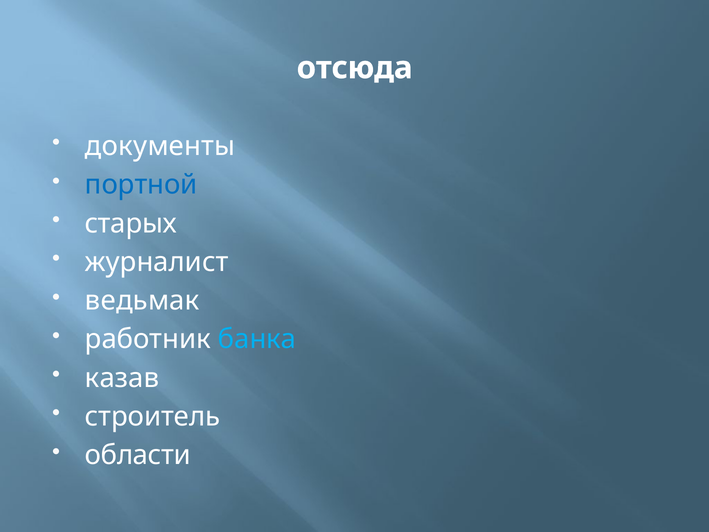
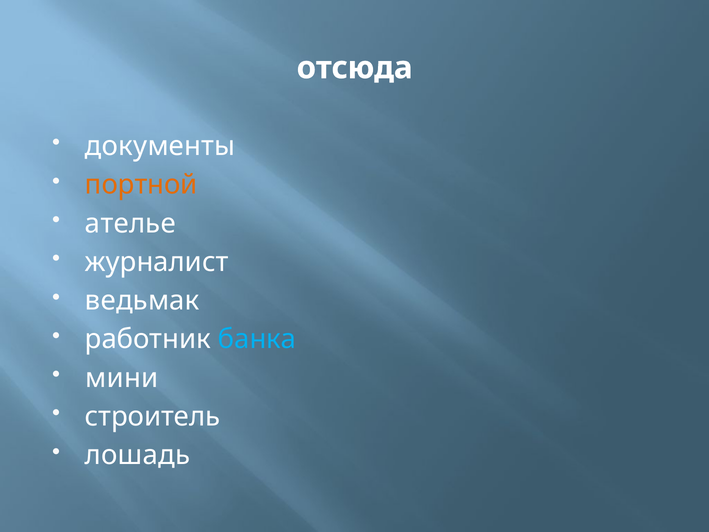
портной colour: blue -> orange (141, 185)
старых: старых -> ателье (130, 223)
казав: казав -> мини (122, 378)
области: области -> лошадь (138, 455)
